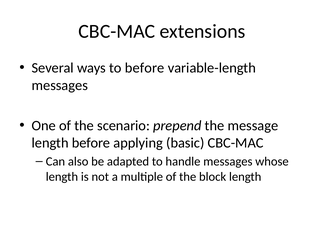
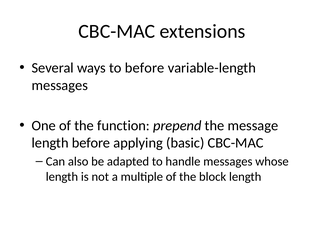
scenario: scenario -> function (124, 126)
